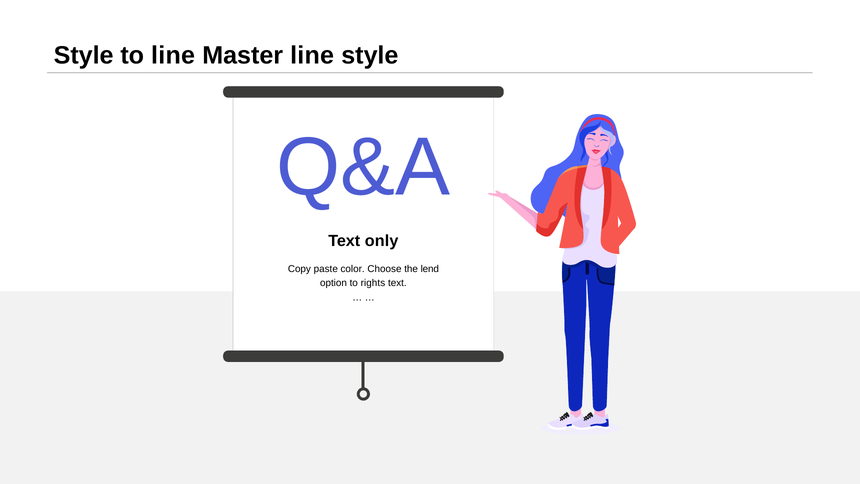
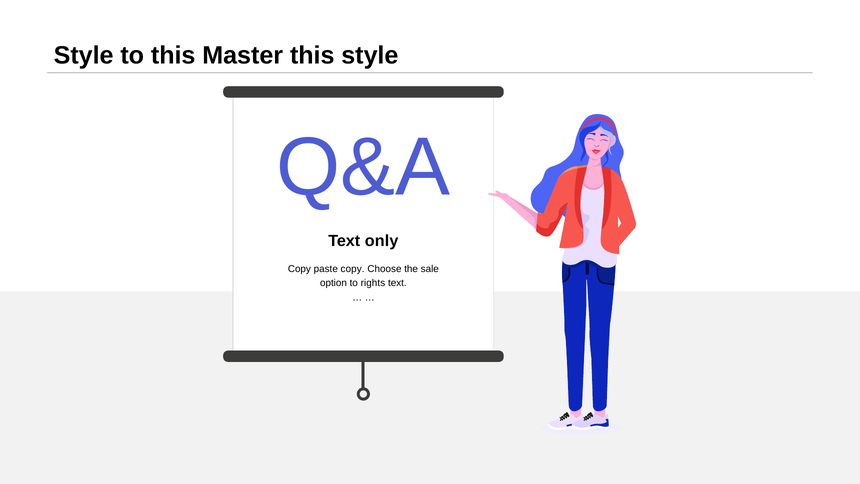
to line: line -> this (173, 56)
Master line: line -> this (312, 56)
paste color: color -> copy (353, 269)
lend: lend -> sale (430, 269)
